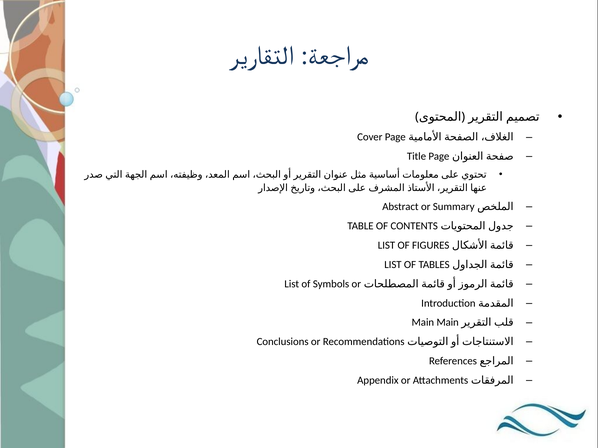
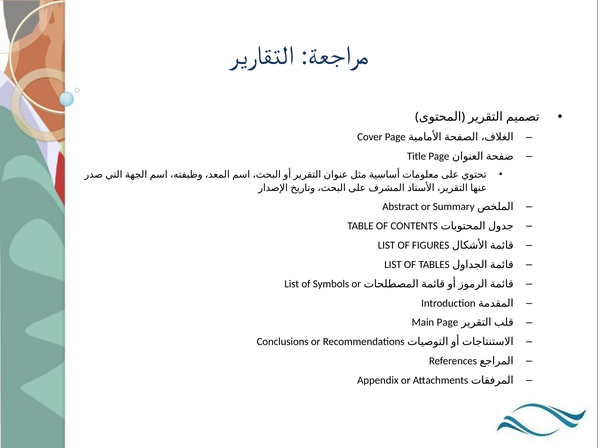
Main Main: Main -> Page (448, 323)
